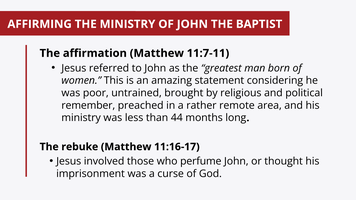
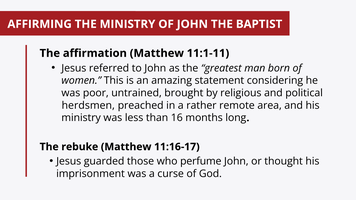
11:7-11: 11:7-11 -> 11:1-11 (208, 53)
remember: remember -> herdsmen (88, 106)
44: 44 -> 16 (177, 118)
involved: involved -> guarded (104, 162)
